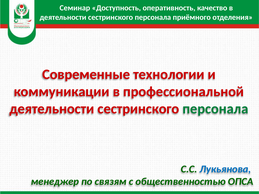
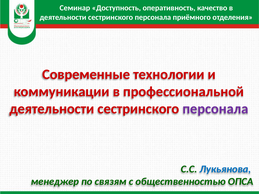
персонала colour: green -> purple (215, 109)
